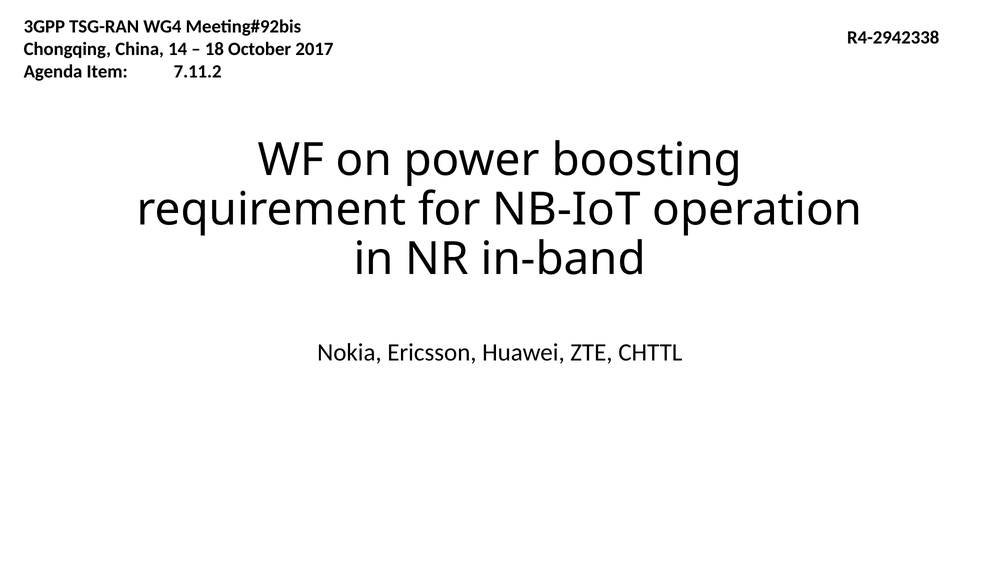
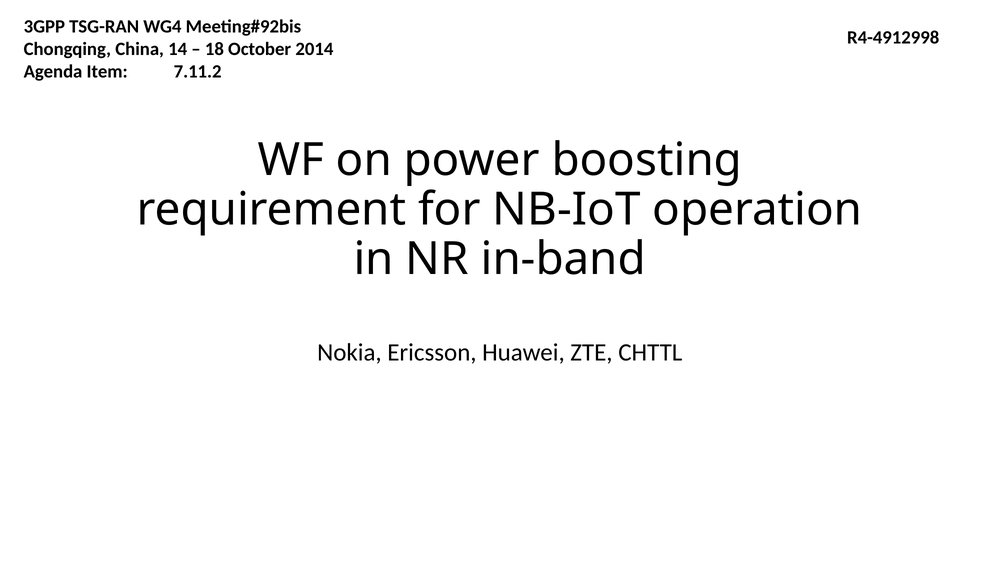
R4-2942338: R4-2942338 -> R4-4912998 (893, 37)
2017: 2017 -> 2014 (314, 49)
